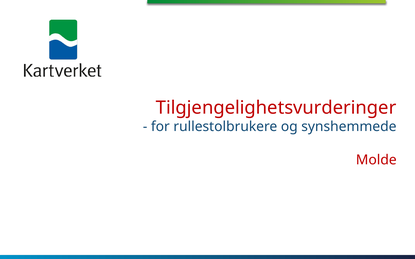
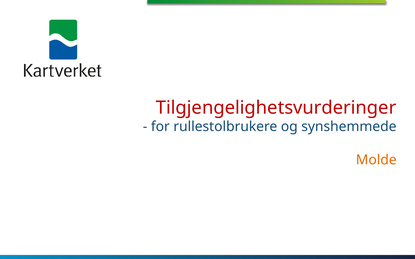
Molde colour: red -> orange (376, 160)
